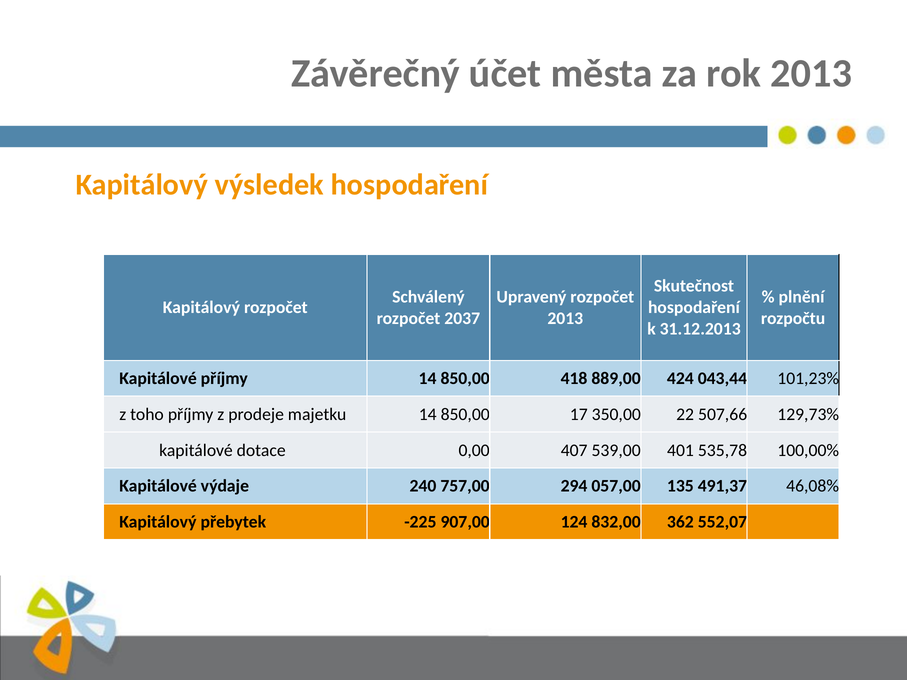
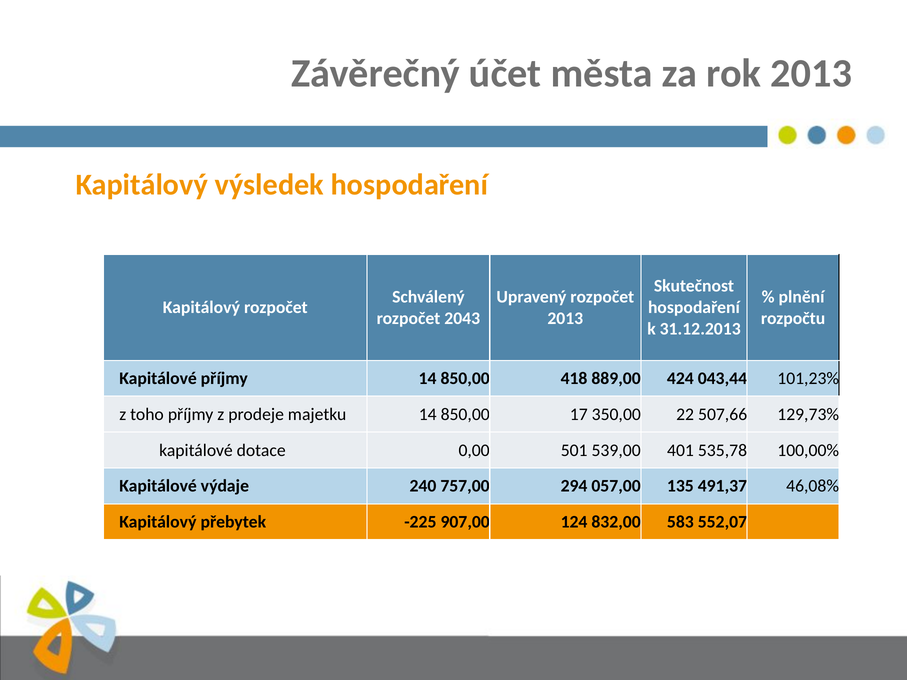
2037: 2037 -> 2043 (462, 318)
407: 407 -> 501 (574, 450)
362: 362 -> 583 (680, 522)
